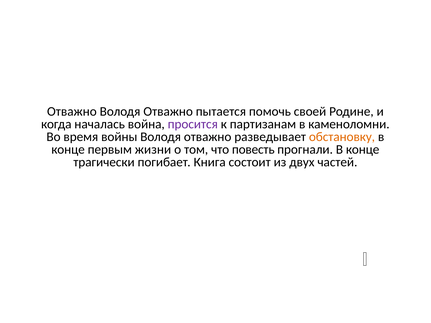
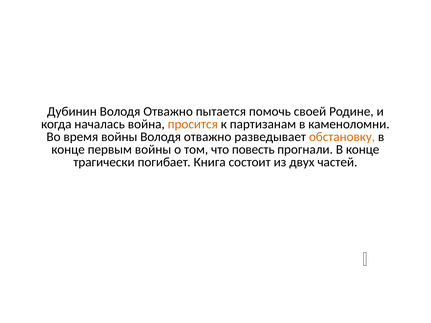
Отважно: Отважно -> Дубинин (72, 112)
просится colour: purple -> orange (193, 124)
первым жизни: жизни -> войны (153, 150)
